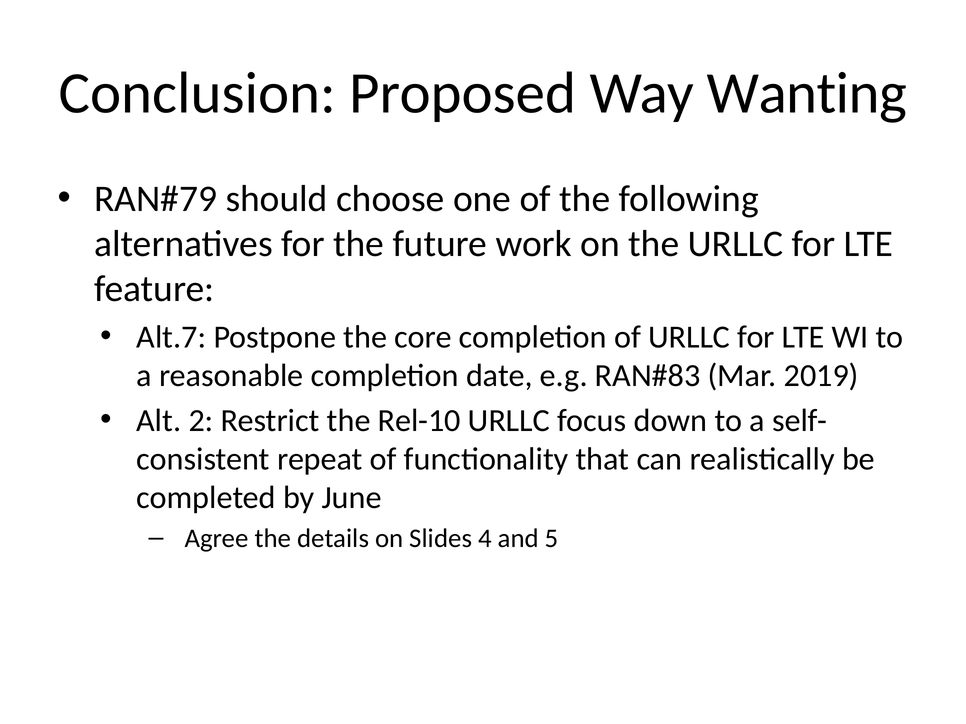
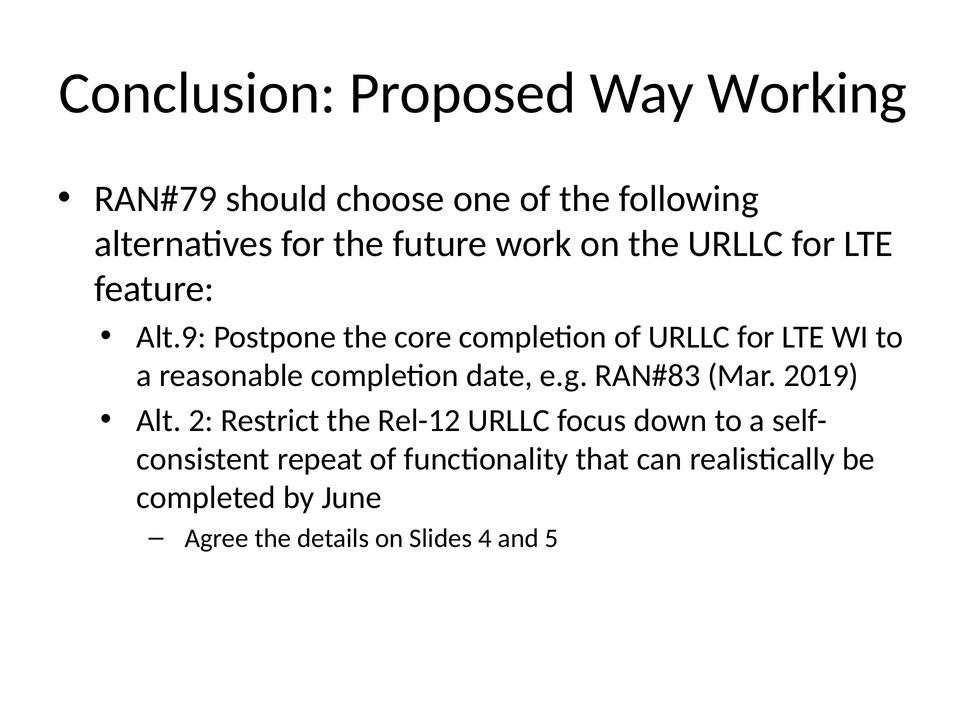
Wanting: Wanting -> Working (807, 94)
Alt.7: Alt.7 -> Alt.9 (171, 337)
Rel-10: Rel-10 -> Rel-12 (419, 421)
